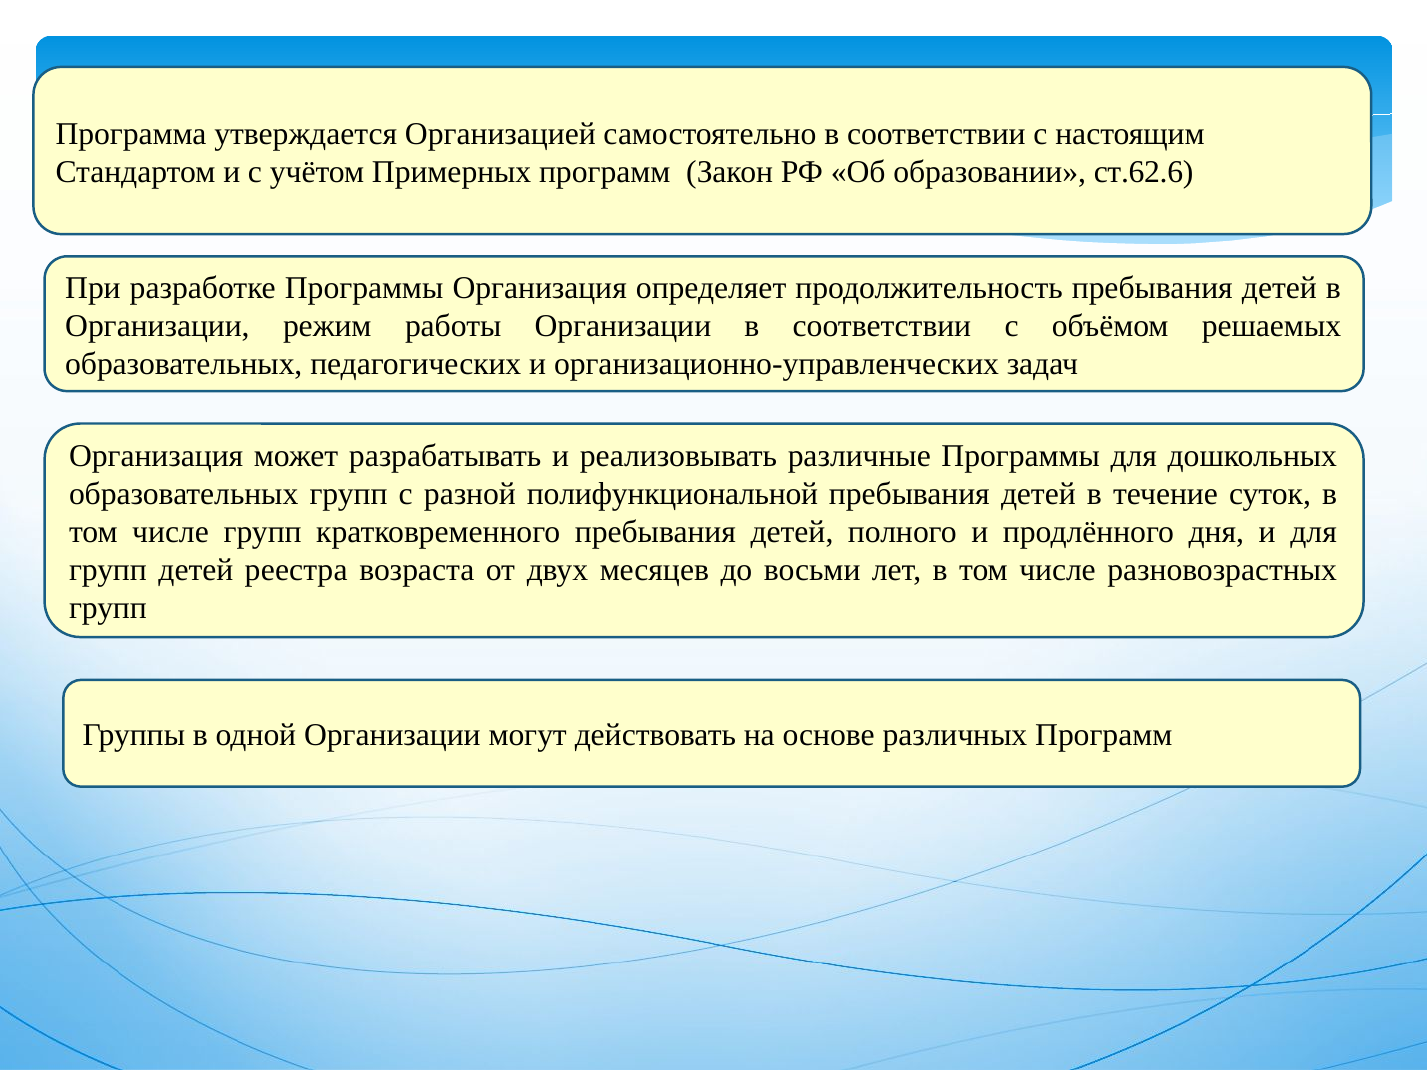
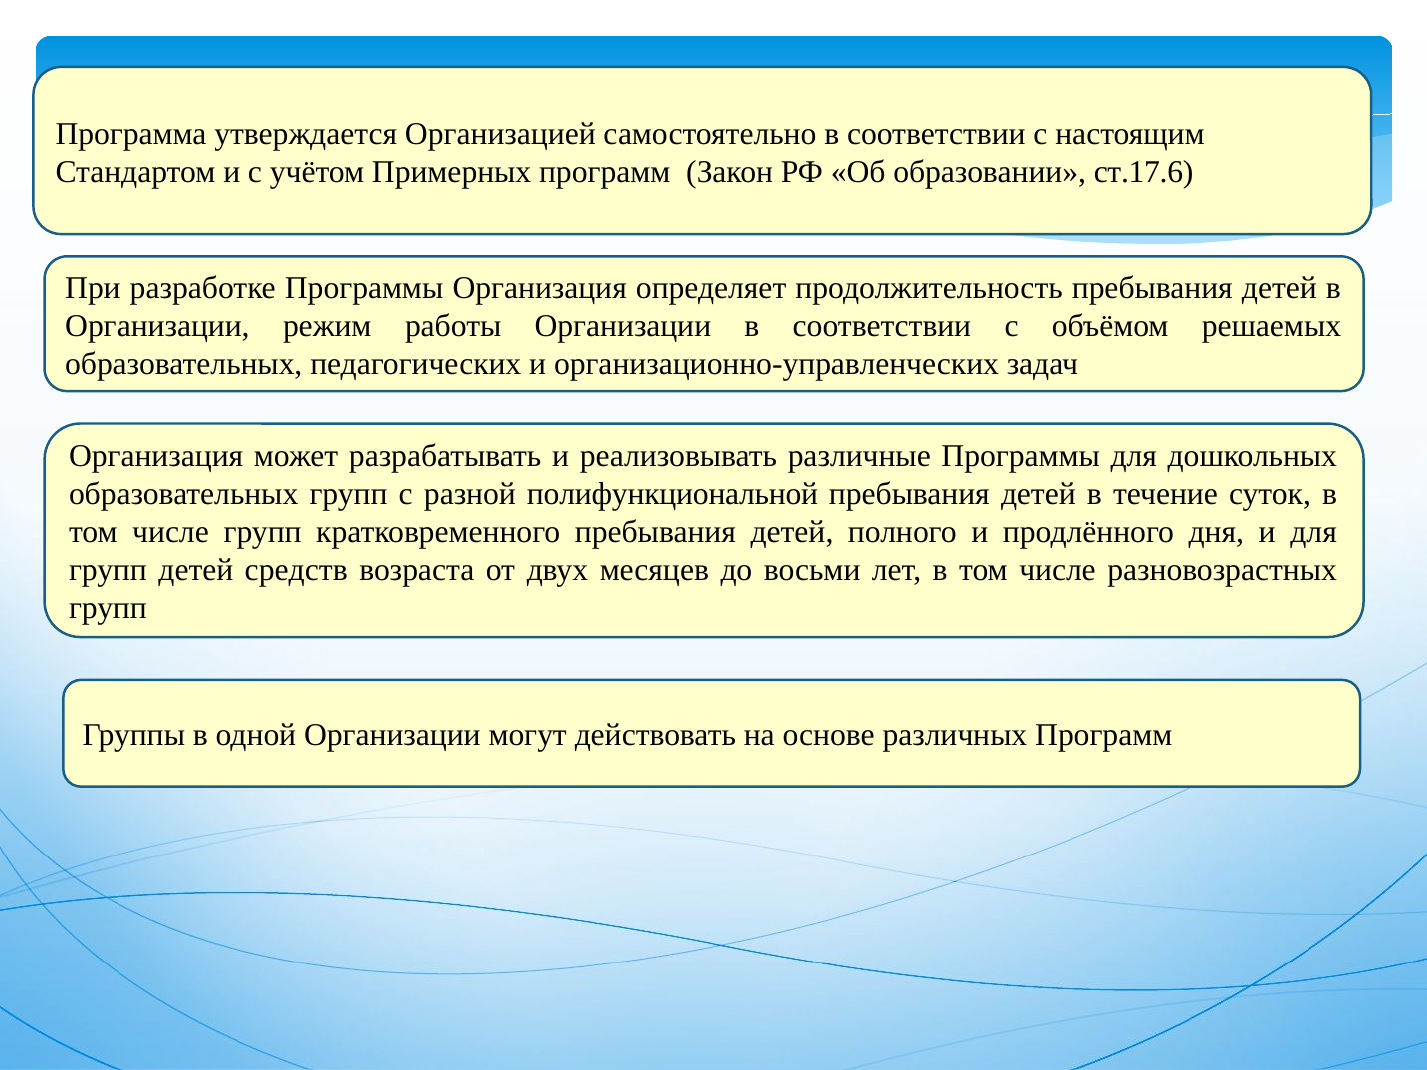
ст.62.6: ст.62.6 -> ст.17.6 (1144, 172)
реестра: реестра -> средств (296, 571)
